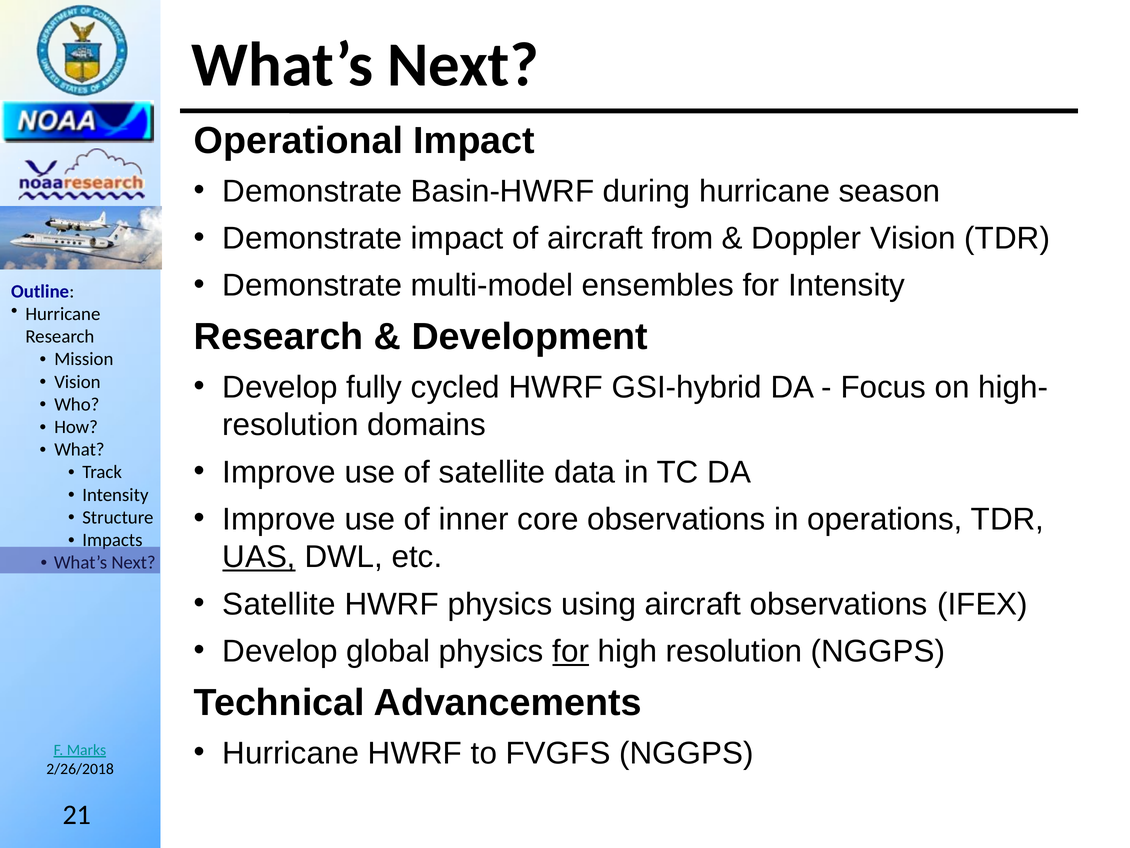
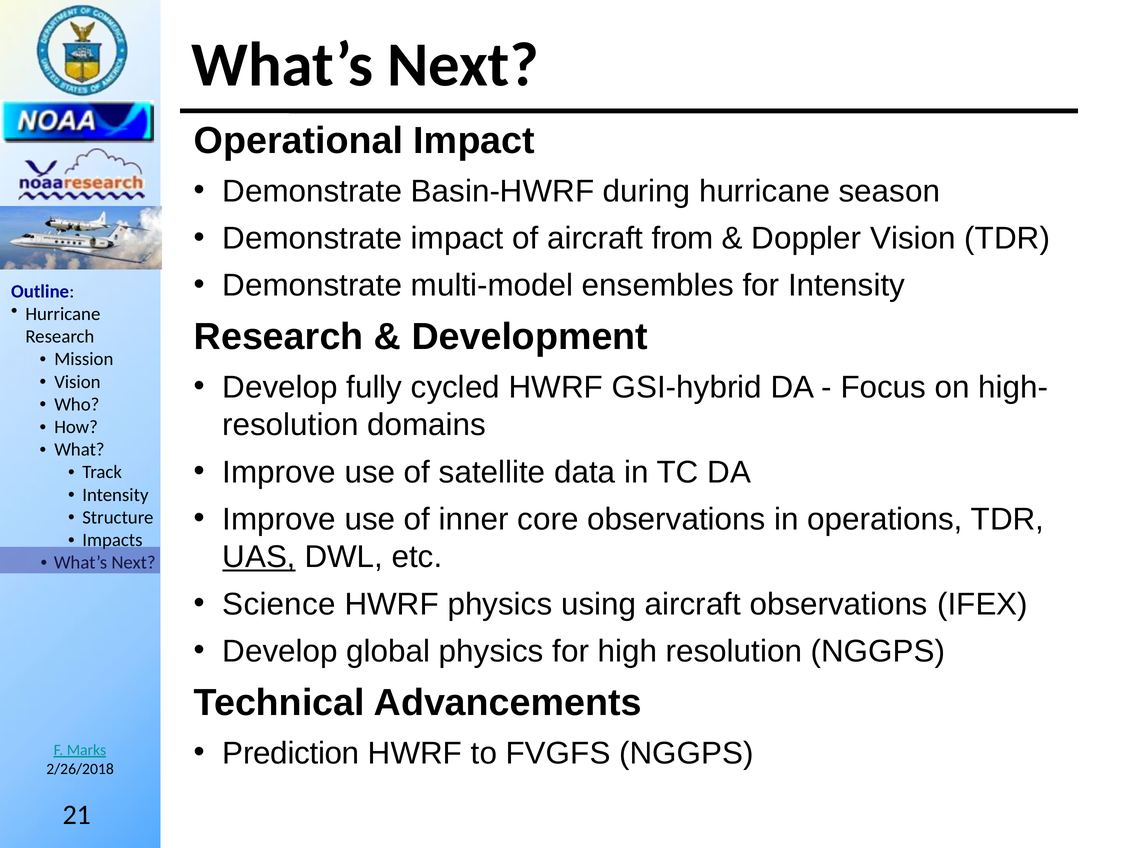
Satellite: Satellite -> Science (279, 604)
for underline: present -> none (571, 651)
Hurricane: Hurricane -> Prediction (291, 753)
